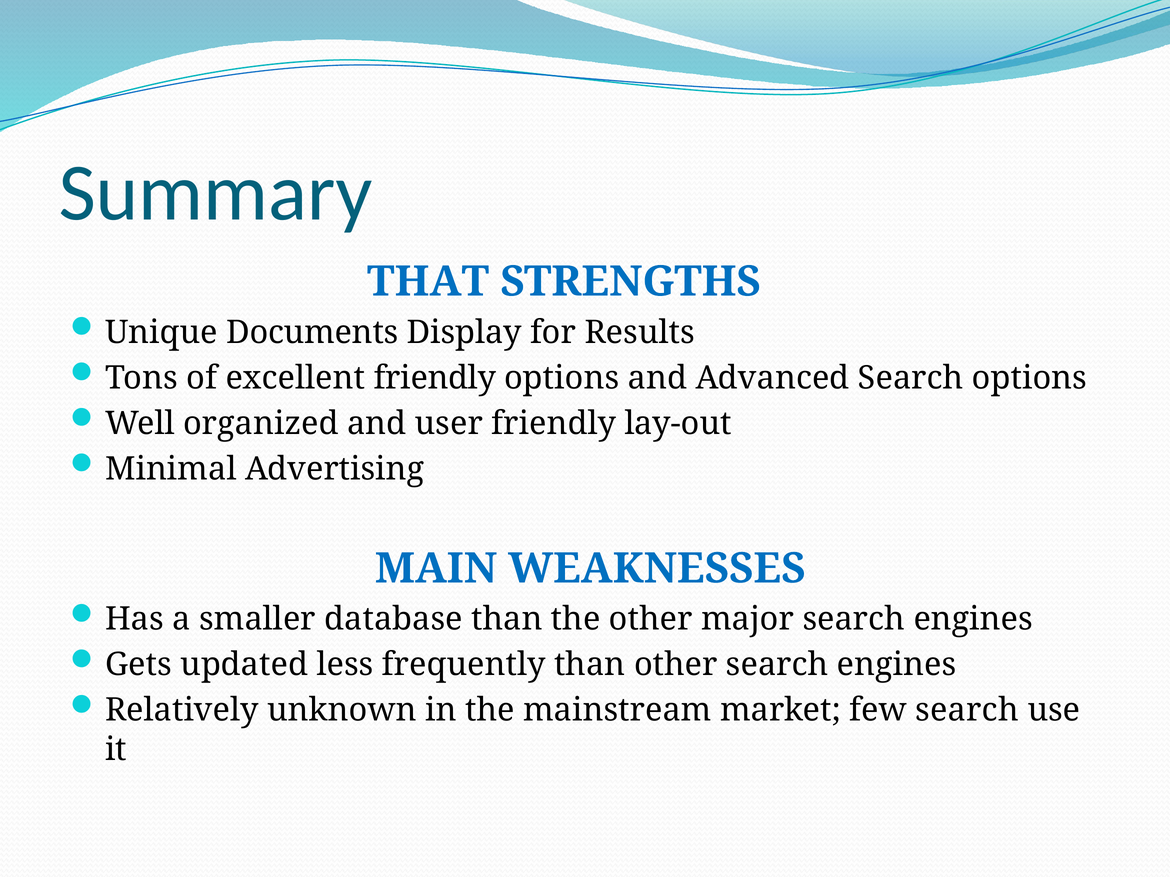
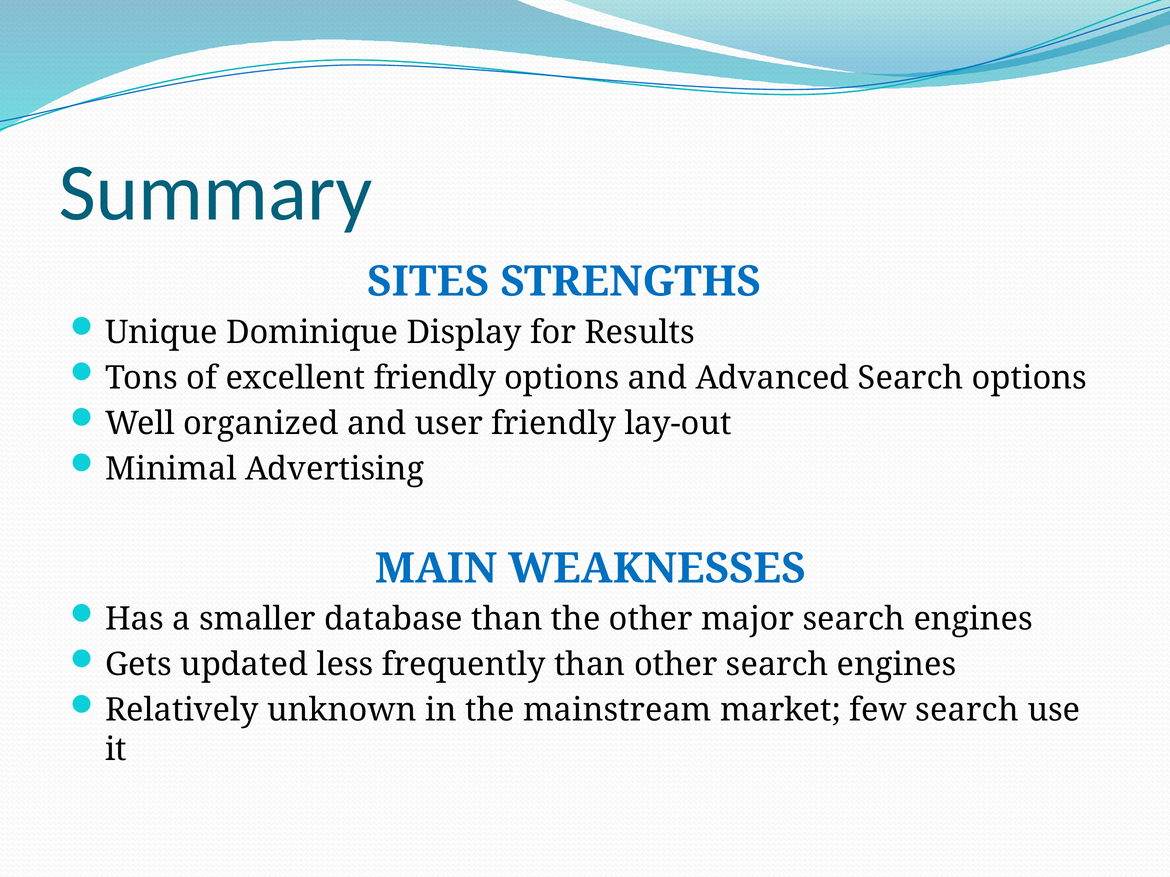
THAT: THAT -> SITES (428, 282)
Documents: Documents -> Dominique (312, 333)
